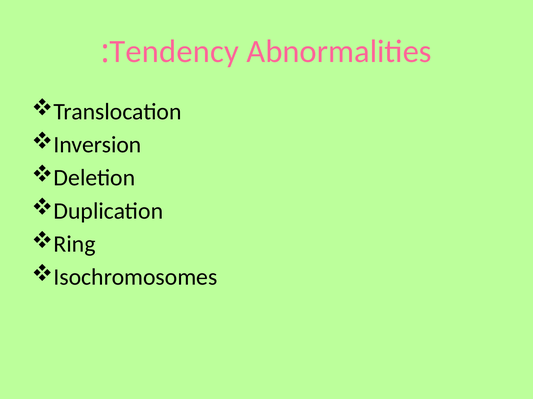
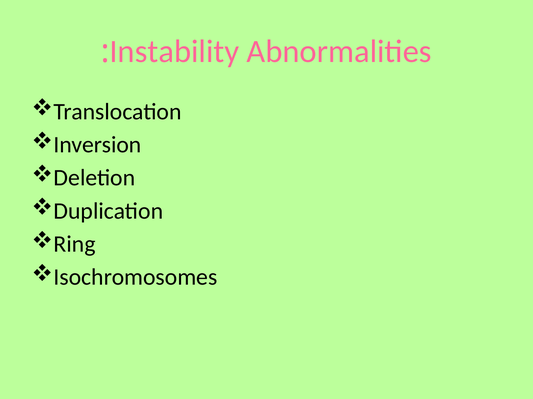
Tendency: Tendency -> Instability (174, 52)
